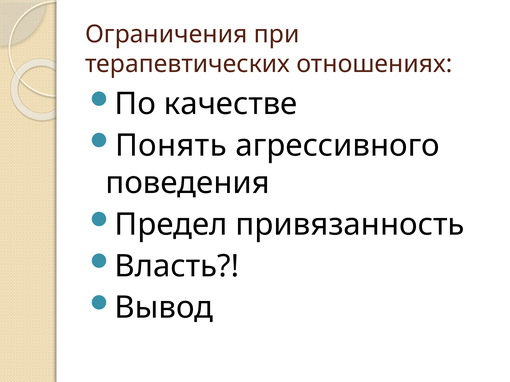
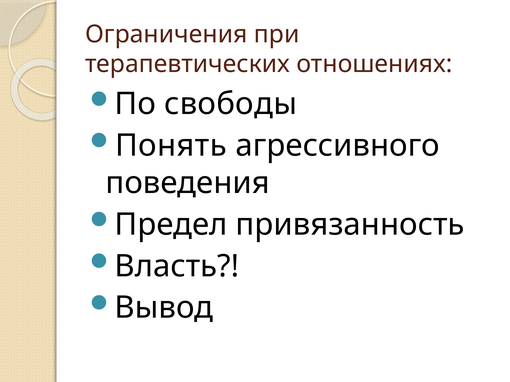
качестве: качестве -> свободы (231, 104)
